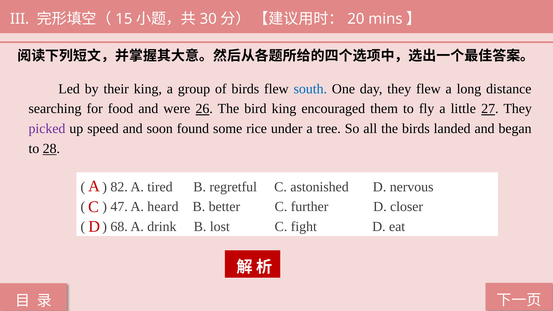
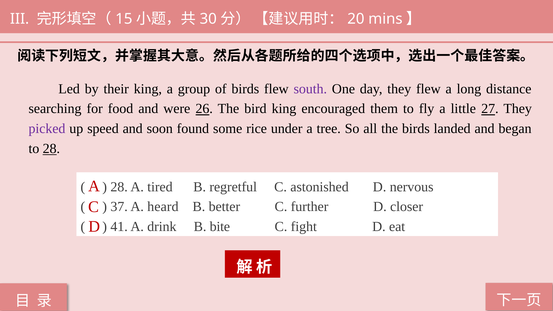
south colour: blue -> purple (310, 89)
82: 82 -> 28 (119, 187)
47: 47 -> 37 (119, 207)
68: 68 -> 41 (119, 227)
lost: lost -> bite (220, 227)
